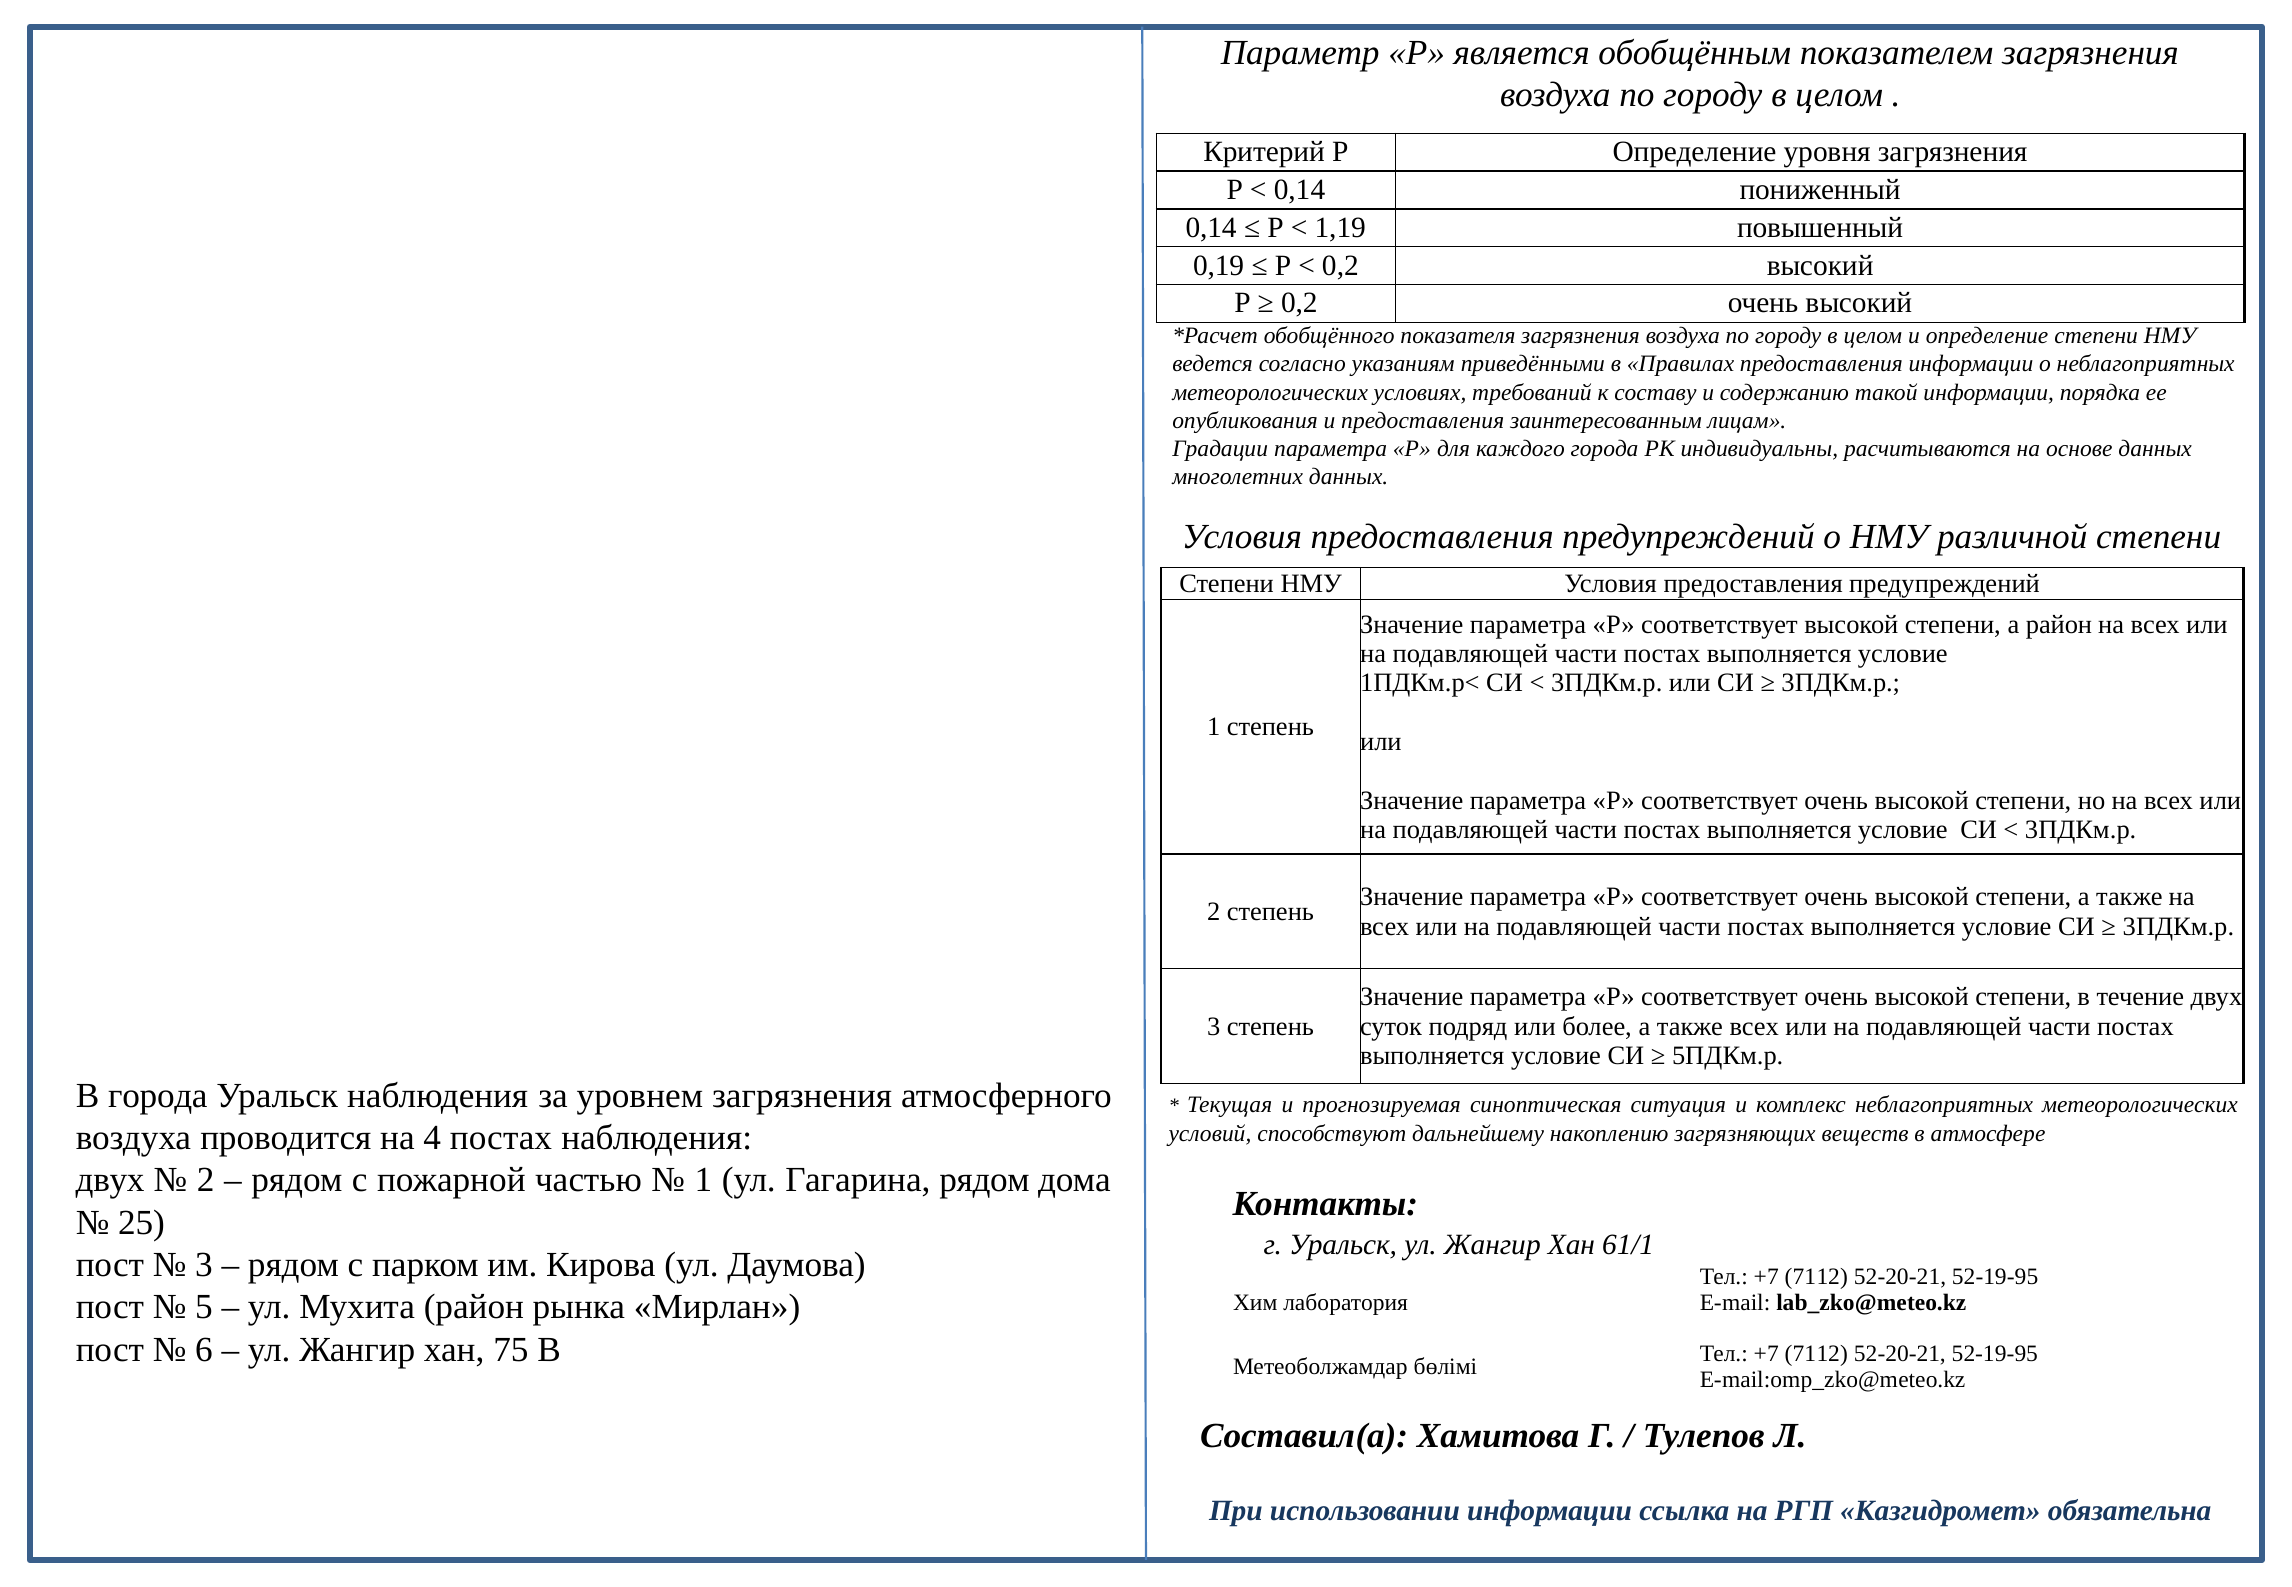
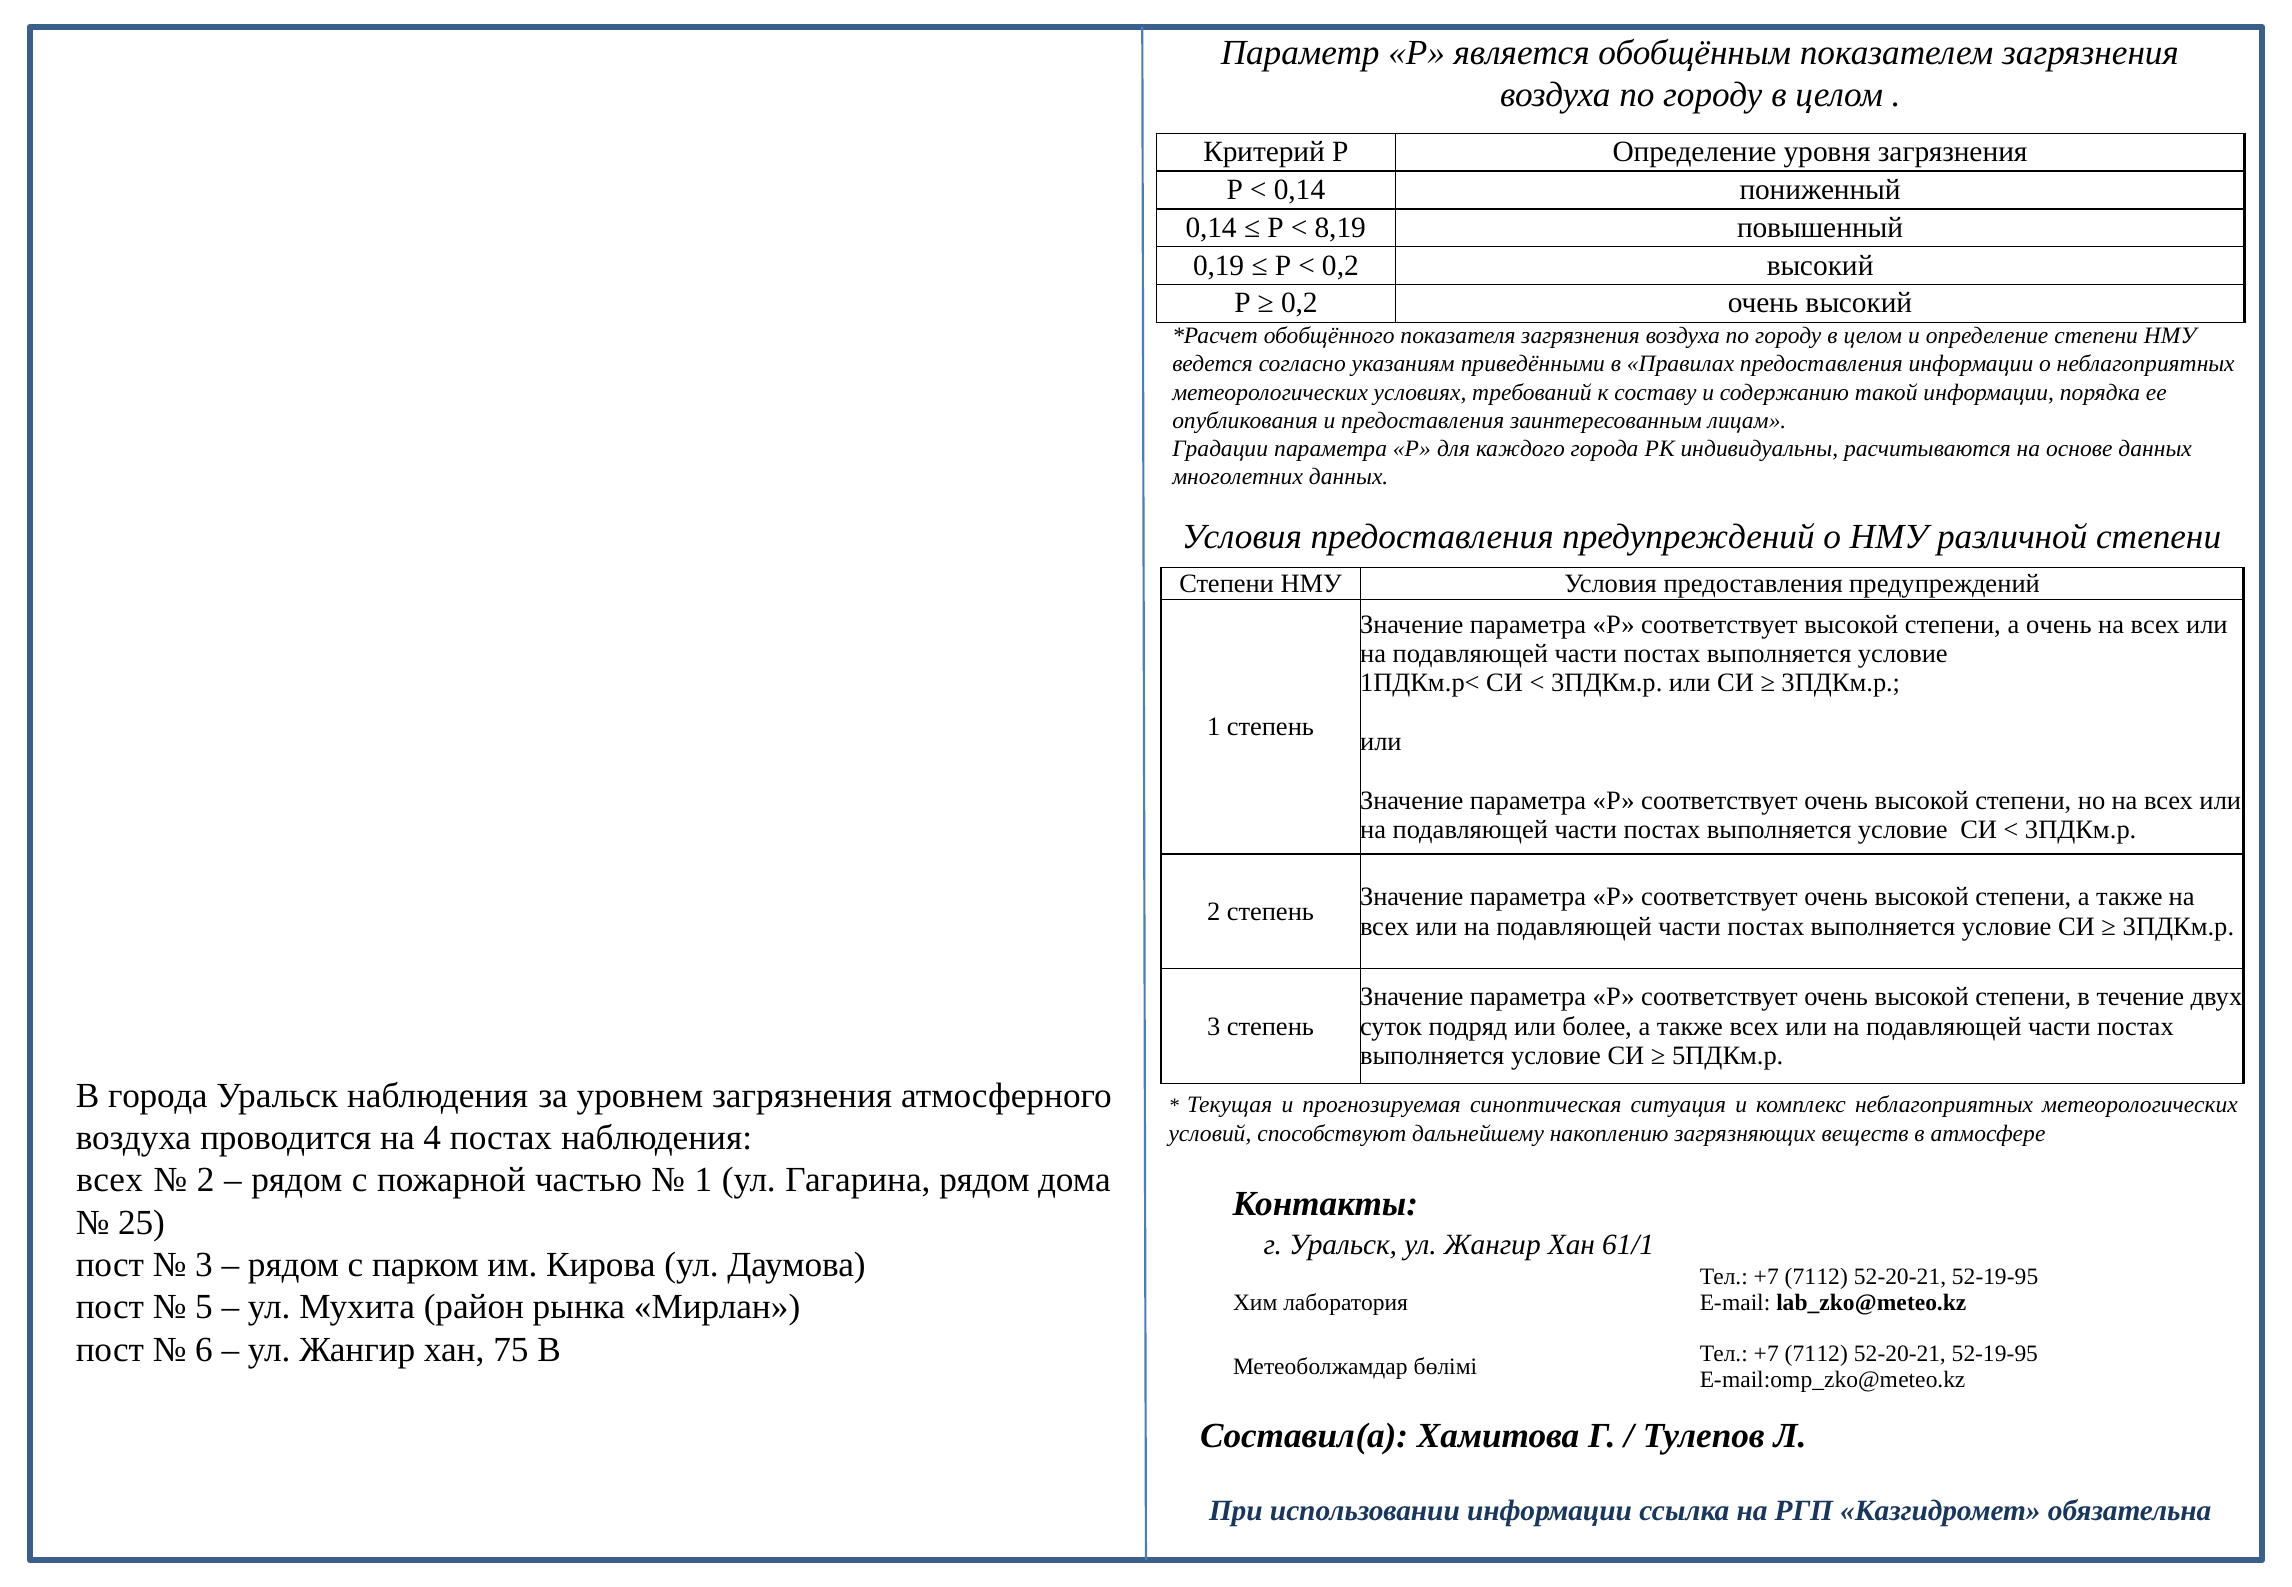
1,19: 1,19 -> 8,19 (1340, 228)
а район: район -> очень (2059, 624)
двух: двух -> всех (110, 1180)
